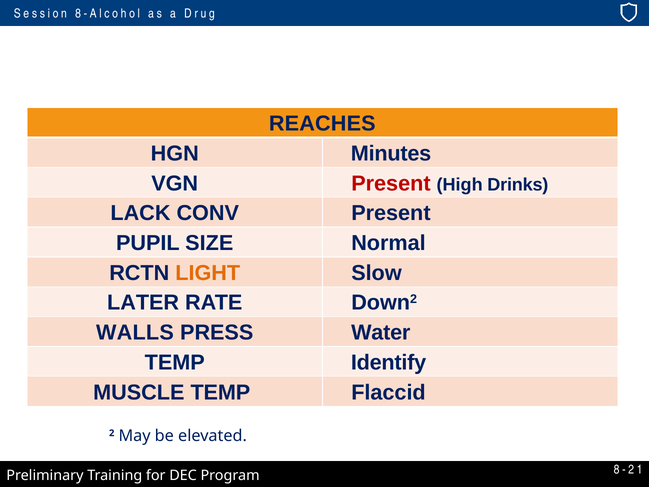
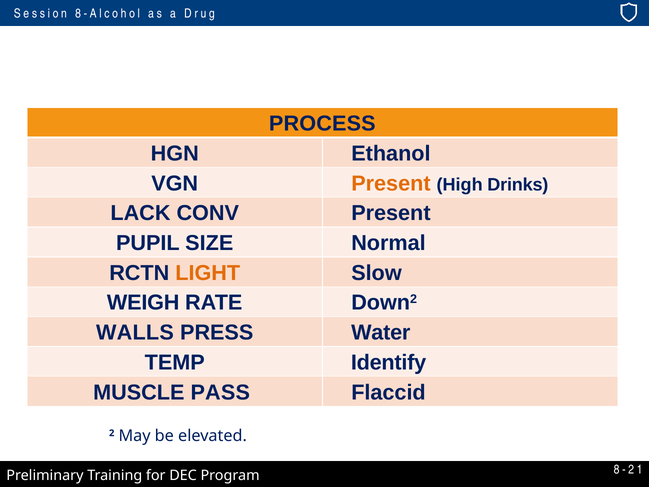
REACHES: REACHES -> PROCESS (322, 124)
Minutes: Minutes -> Ethanol (391, 153)
Present colour: red -> orange (391, 183)
LATER: LATER -> WEIGH (143, 303)
MUSCLE TEMP: TEMP -> PASS (220, 392)
